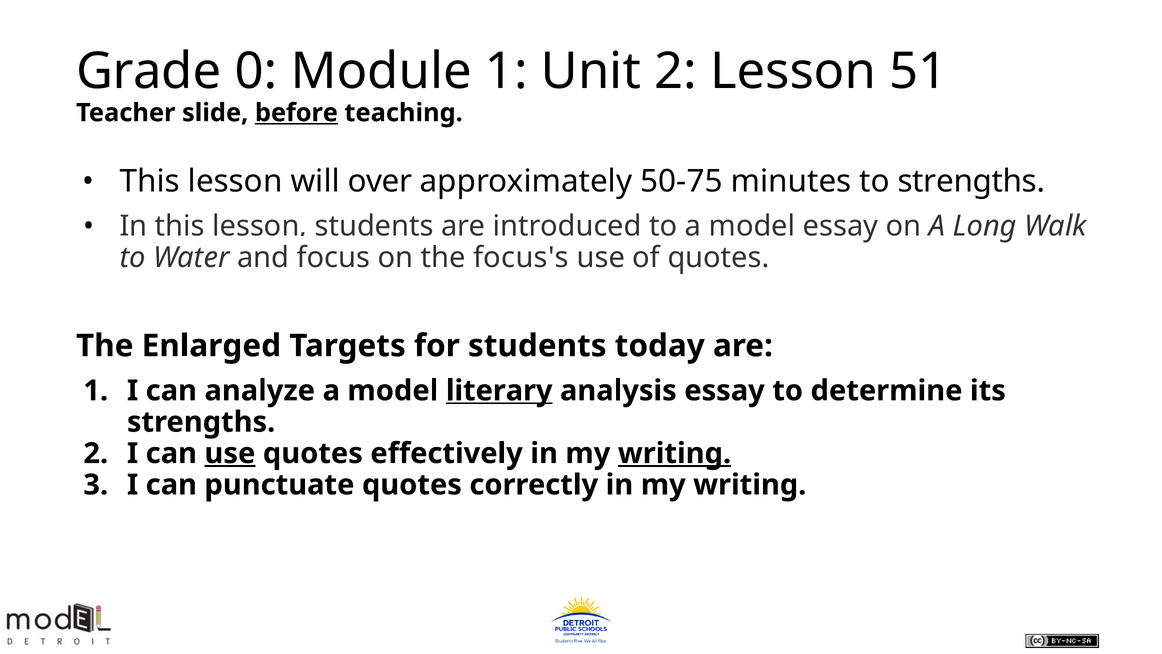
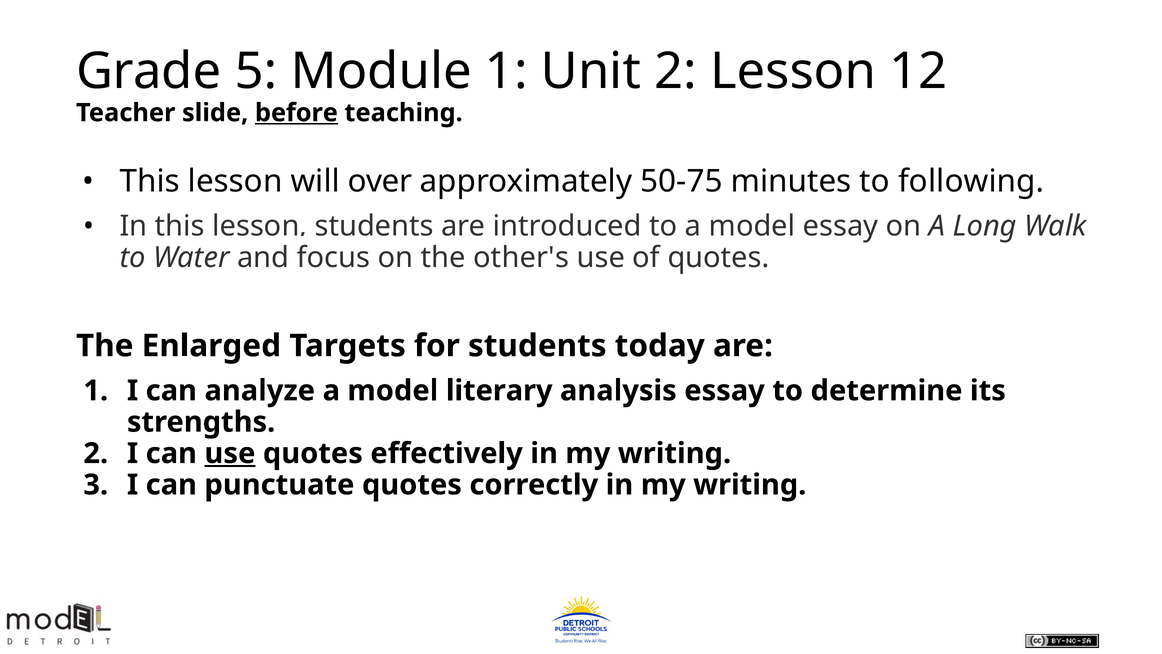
0: 0 -> 5 (256, 71)
51: 51 -> 12 (918, 71)
to strengths: strengths -> following (971, 181)
focus's: focus's -> other's (521, 257)
literary underline: present -> none (499, 390)
writing underline: present -> none (674, 453)
